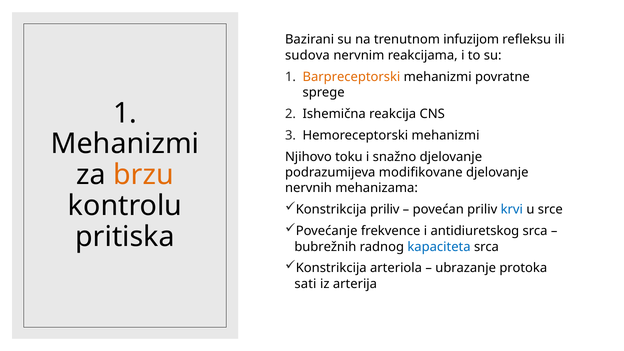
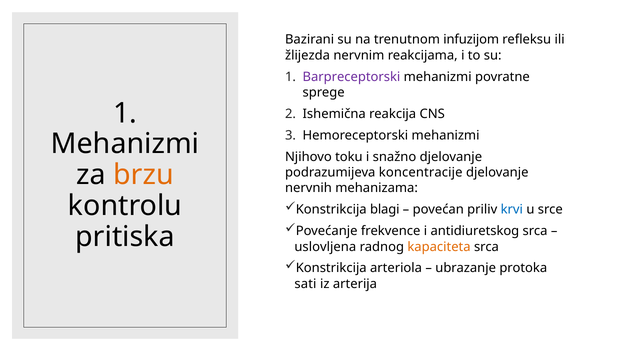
sudova: sudova -> žlijezda (308, 55)
Barpreceptorski colour: orange -> purple (351, 77)
modifikovane: modifikovane -> koncentracije (421, 172)
Konstrikcija priliv: priliv -> blagi (385, 210)
bubrežnih: bubrežnih -> uslovljena (325, 247)
kapaciteta colour: blue -> orange (439, 247)
